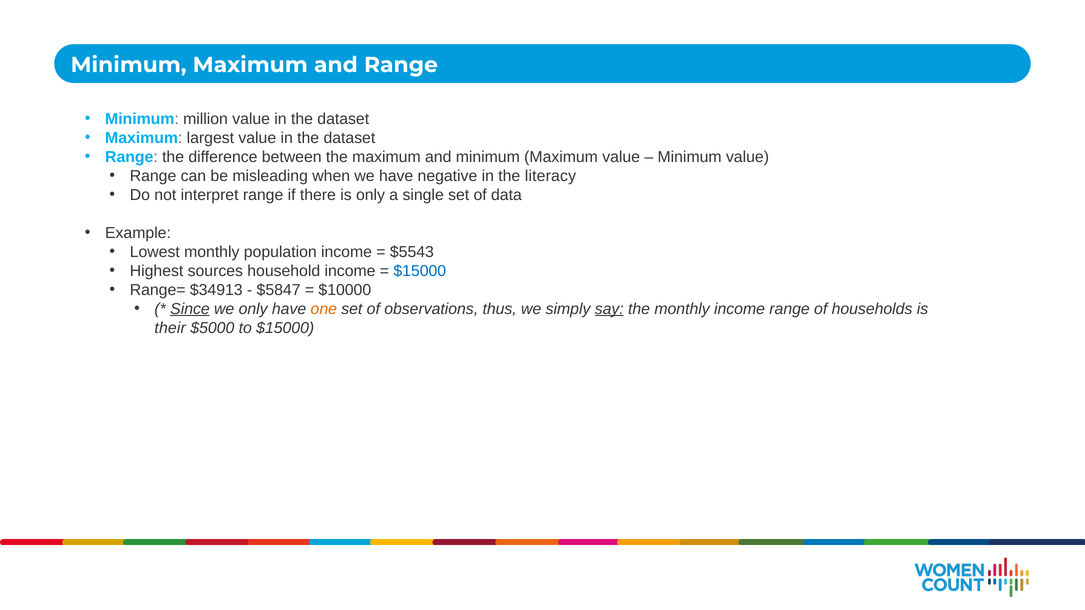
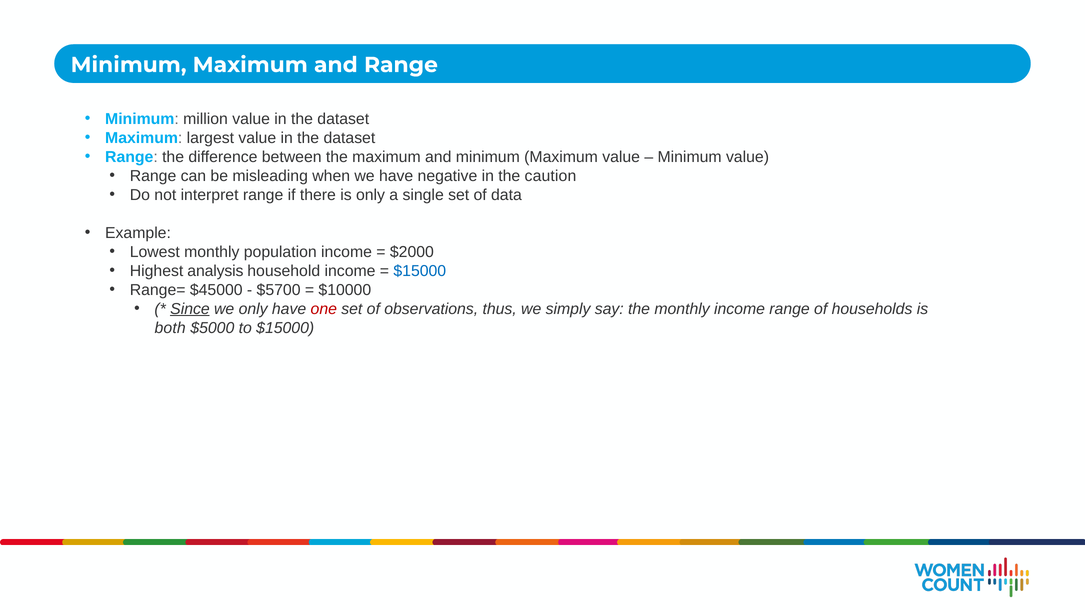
literacy: literacy -> caution (550, 176)
$5543: $5543 -> $2000 (412, 252)
sources: sources -> analysis (215, 271)
$34913: $34913 -> $45000 (216, 290)
$5847: $5847 -> $5700 (279, 290)
one colour: orange -> red (324, 309)
say underline: present -> none (609, 309)
their: their -> both (170, 328)
